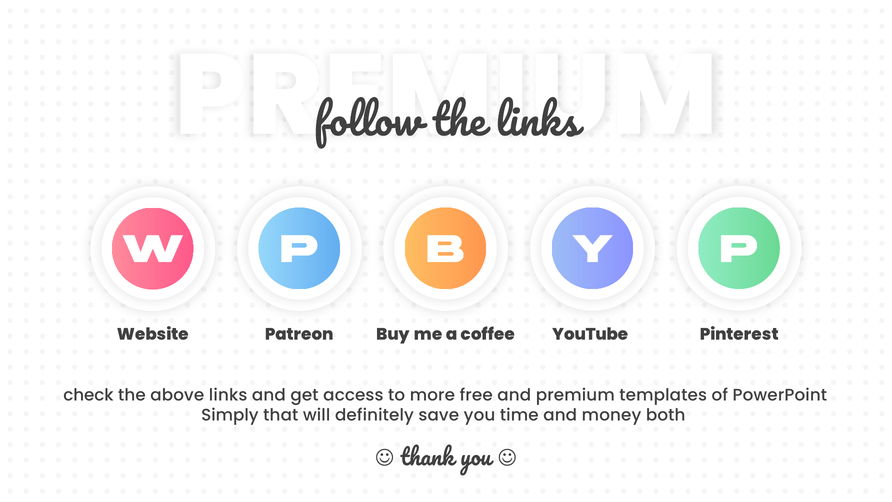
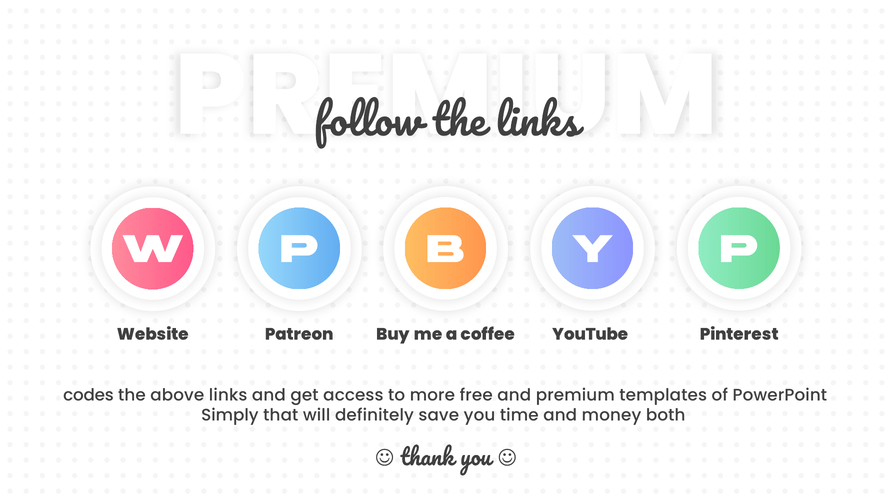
check: check -> codes (88, 395)
